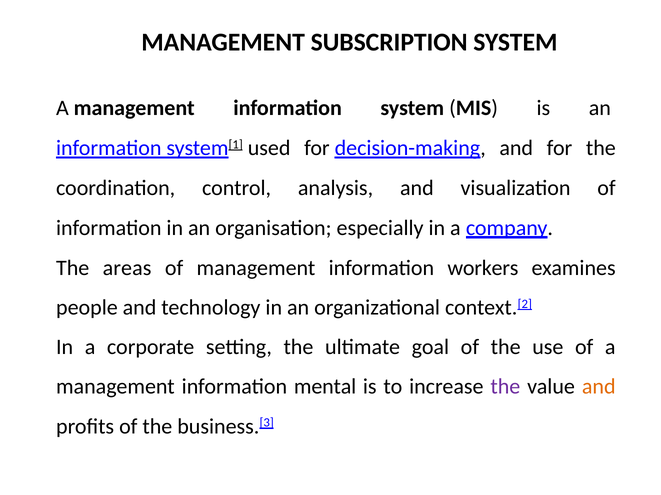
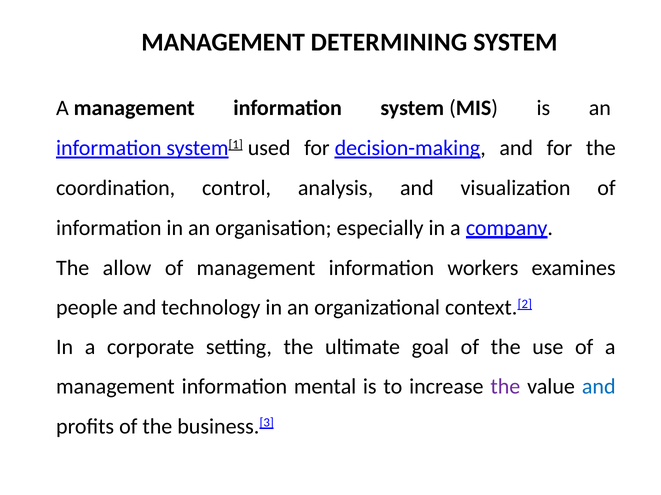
SUBSCRIPTION: SUBSCRIPTION -> DETERMINING (389, 42)
areas: areas -> allow (127, 268)
and colour: orange -> blue (599, 387)
